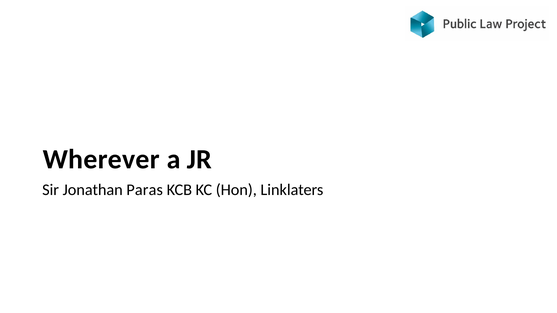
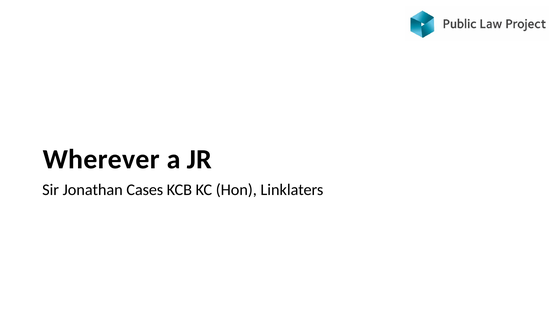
Paras: Paras -> Cases (145, 190)
